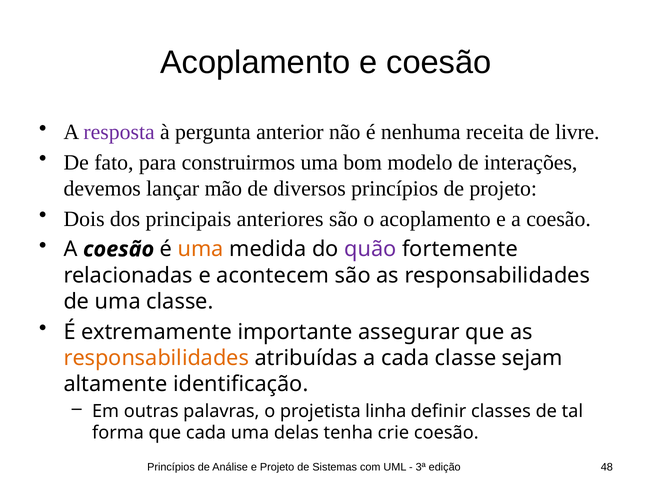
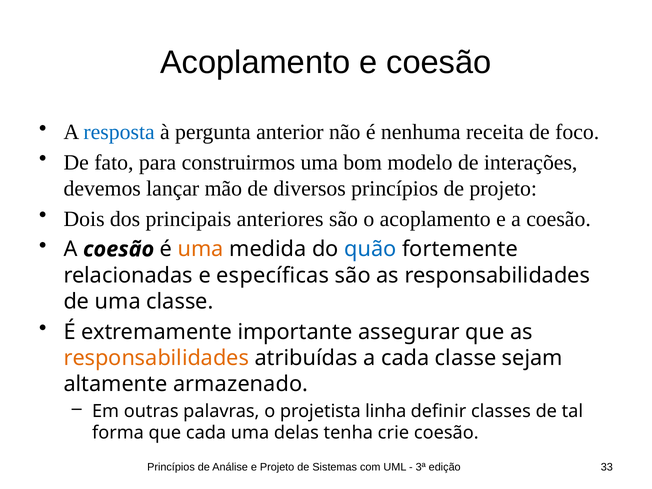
resposta colour: purple -> blue (119, 132)
livre: livre -> foco (577, 132)
quão colour: purple -> blue (370, 249)
acontecem: acontecem -> específicas (273, 275)
identificação: identificação -> armazenado (241, 384)
48: 48 -> 33 (607, 467)
